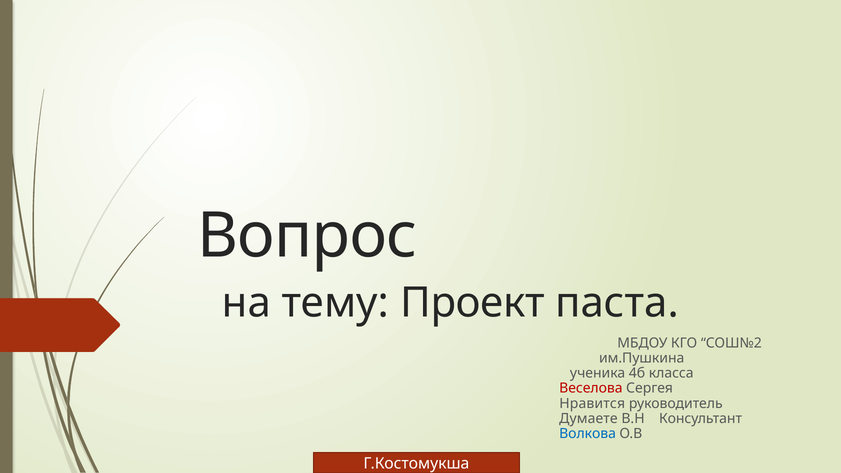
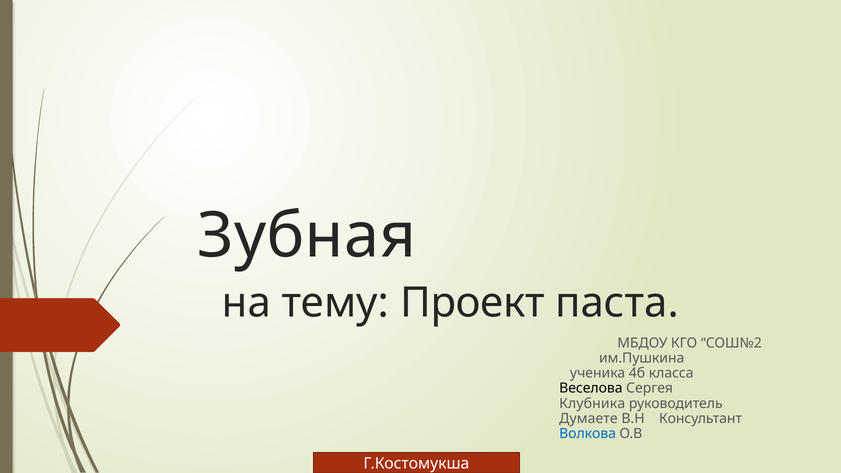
Вопрос: Вопрос -> Зубная (307, 236)
Веселова colour: red -> black (591, 388)
Нравится: Нравится -> Клубника (592, 404)
